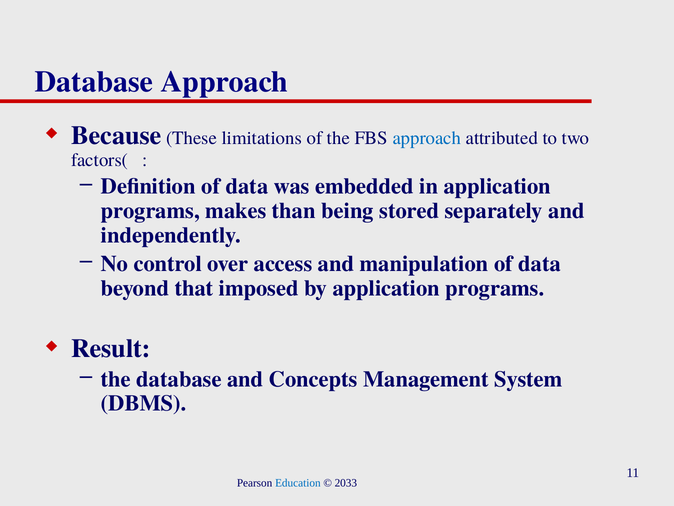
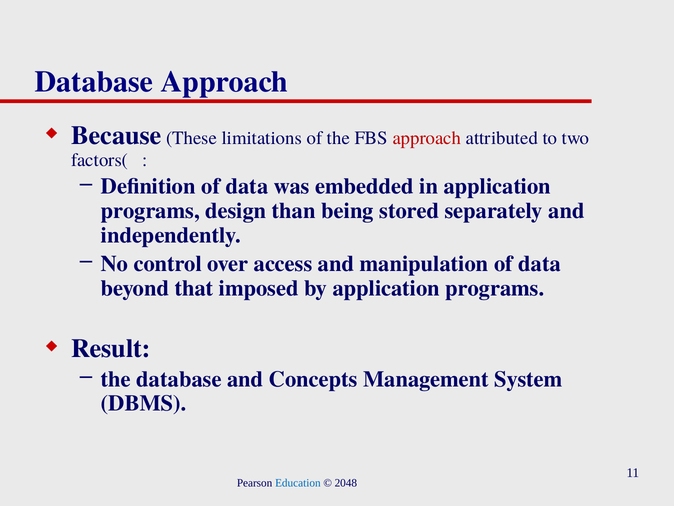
approach colour: blue -> red (427, 138)
makes: makes -> design (236, 211)
2033: 2033 -> 2048 (346, 483)
